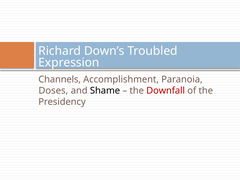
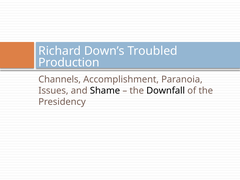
Expression: Expression -> Production (69, 63)
Doses: Doses -> Issues (53, 91)
Downfall colour: red -> black (166, 91)
